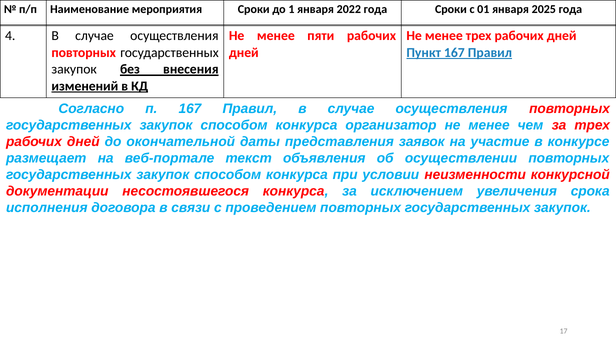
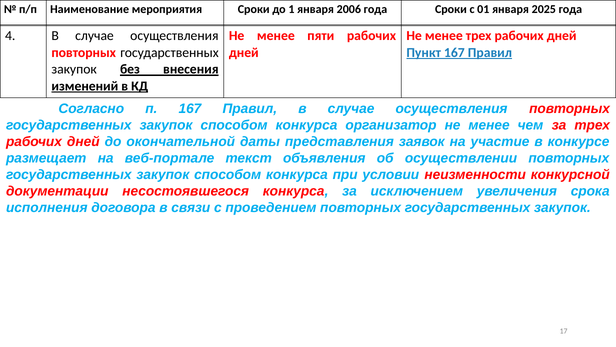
2022: 2022 -> 2006 (349, 9)
